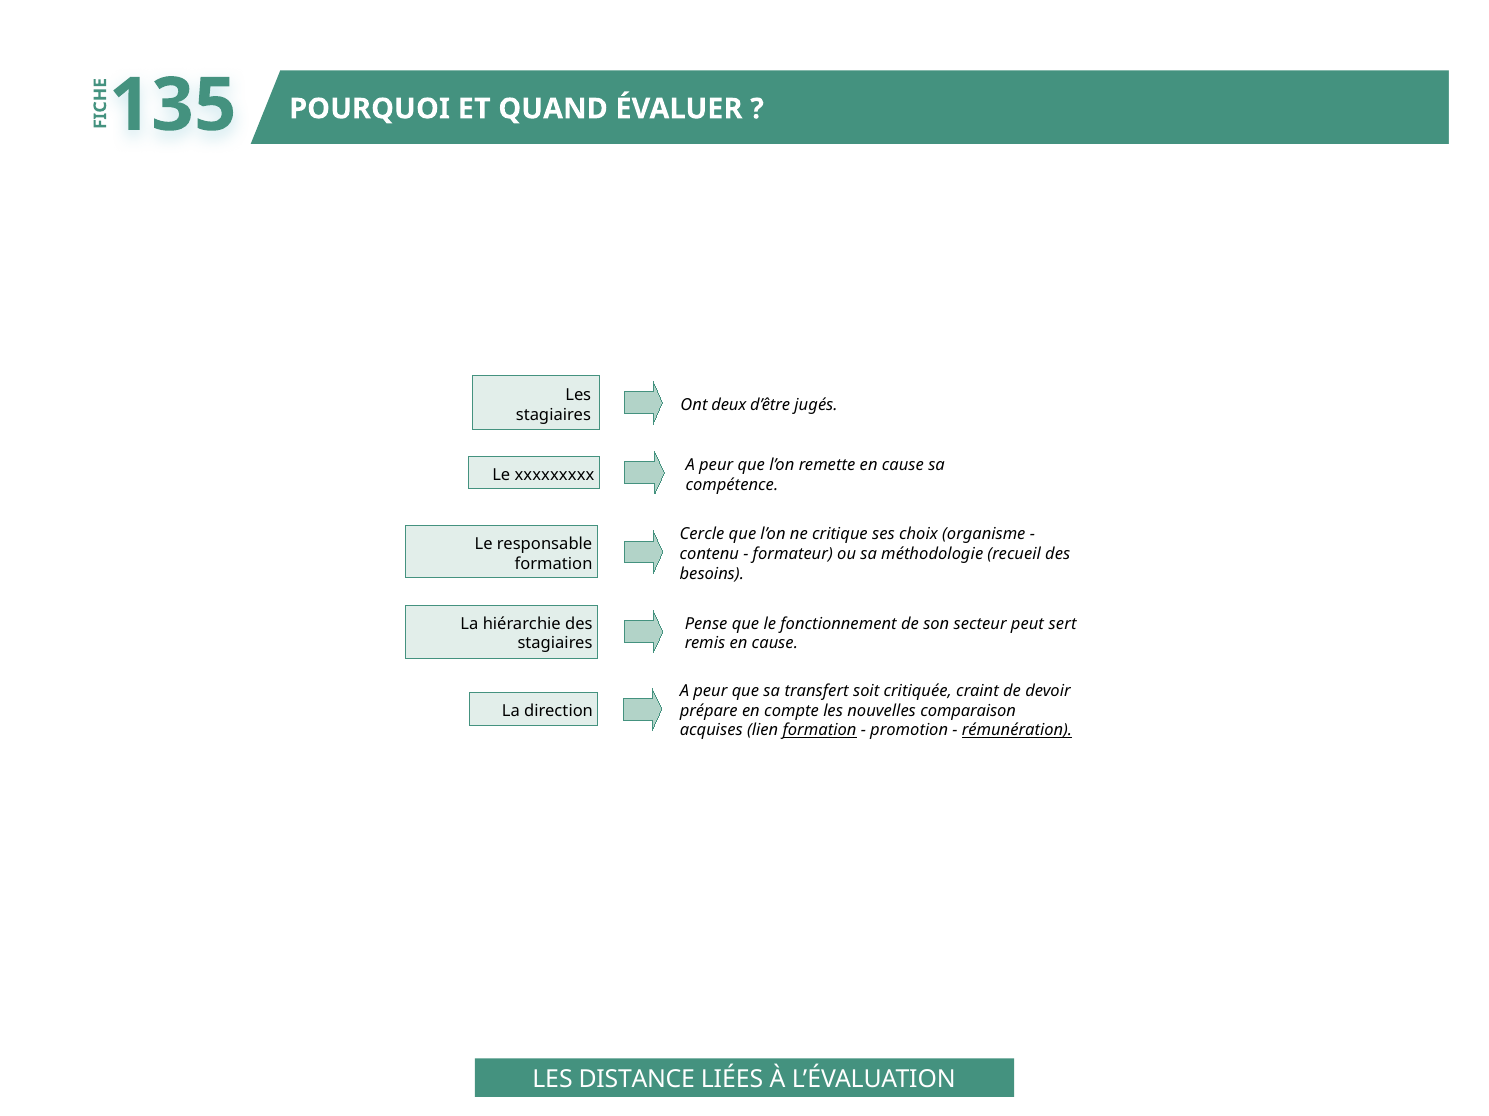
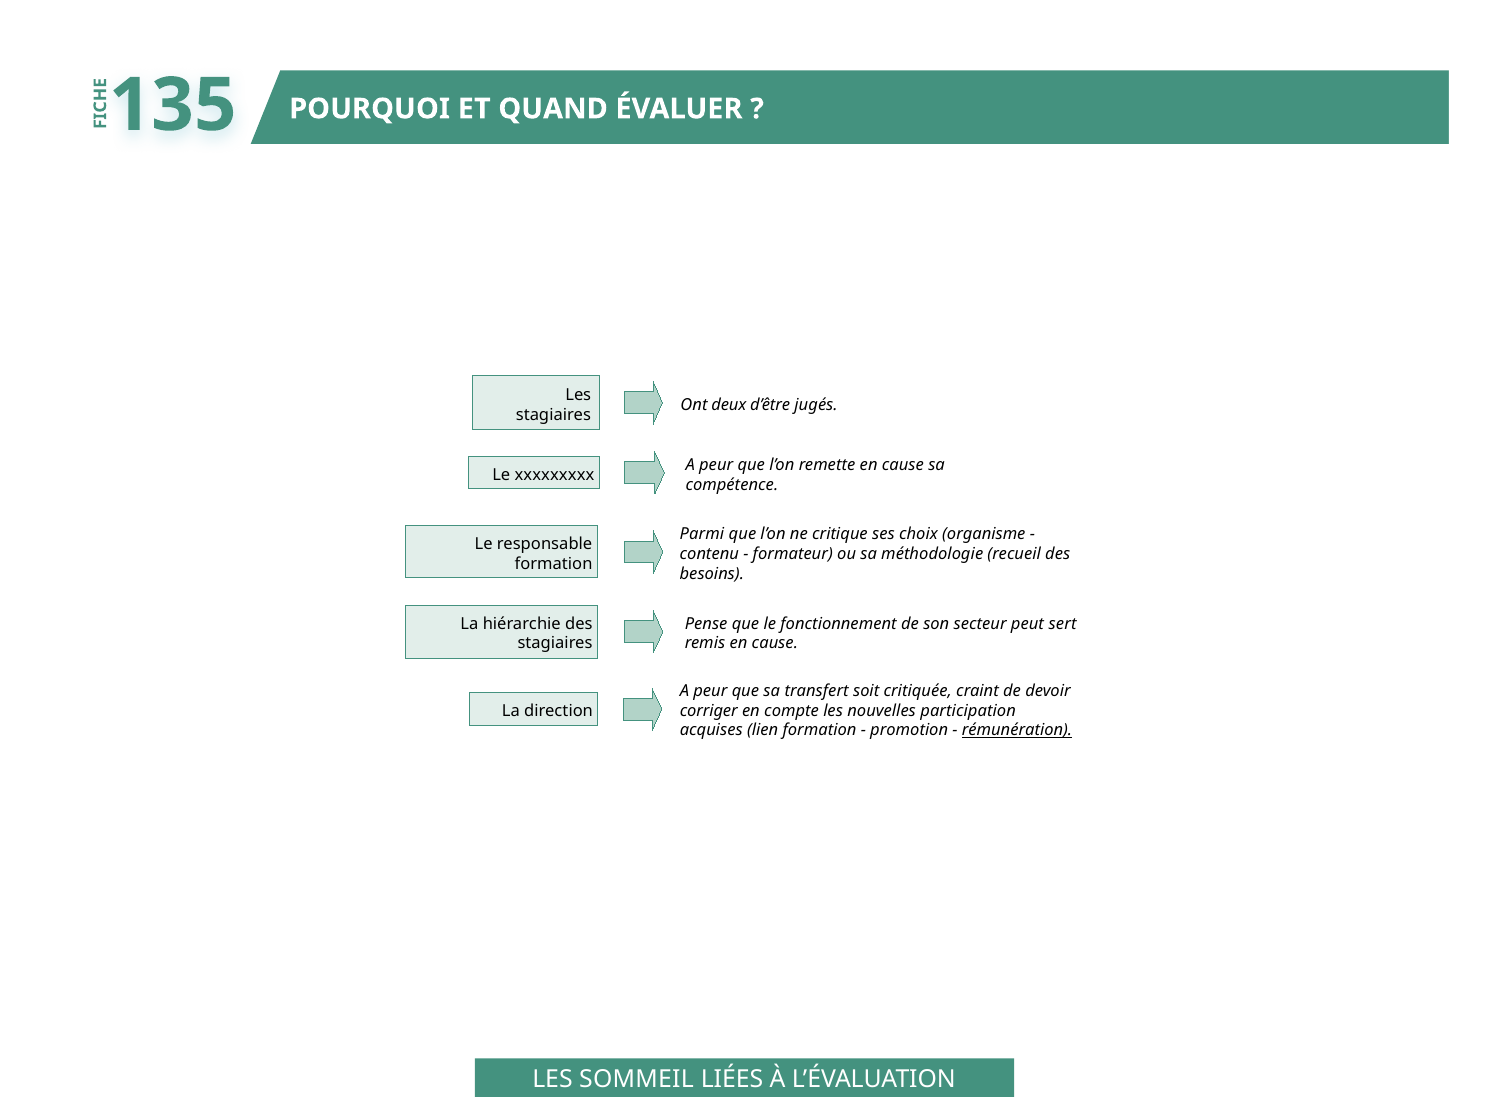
Cercle: Cercle -> Parmi (702, 535)
prépare: prépare -> corriger (709, 711)
comparaison: comparaison -> participation (968, 711)
formation underline: present -> none (820, 731)
DISTANCE: DISTANCE -> SOMMEIL (637, 1080)
